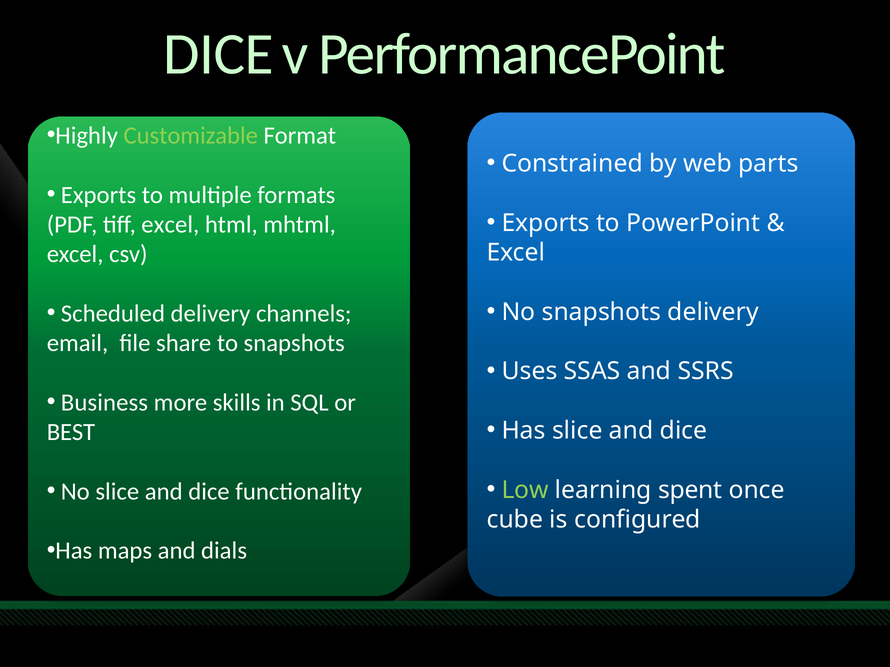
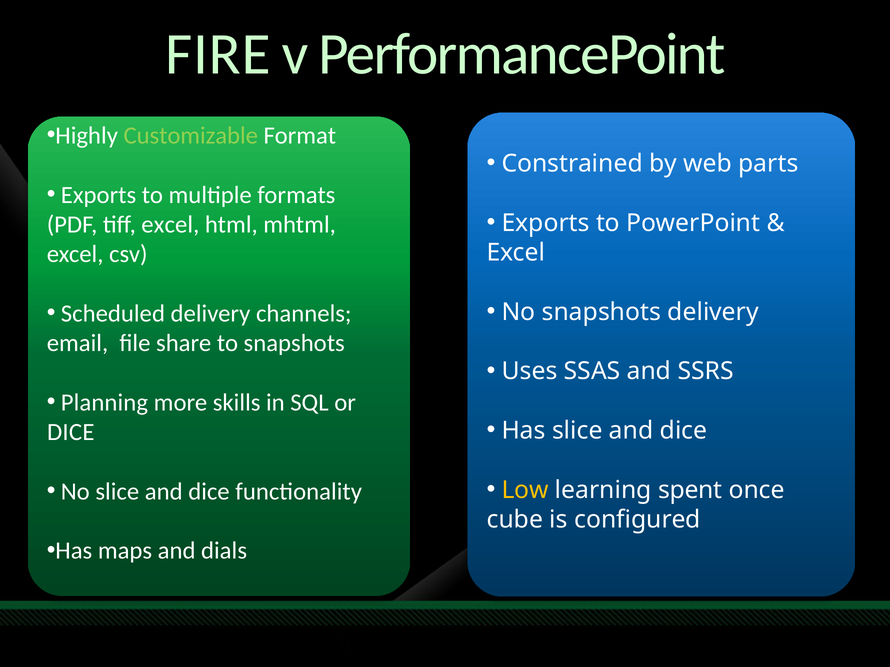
DICE: DICE -> FIRE (218, 54)
Business: Business -> Planning (104, 403)
BEST: BEST -> DICE (71, 432)
Low colour: light green -> yellow (525, 490)
